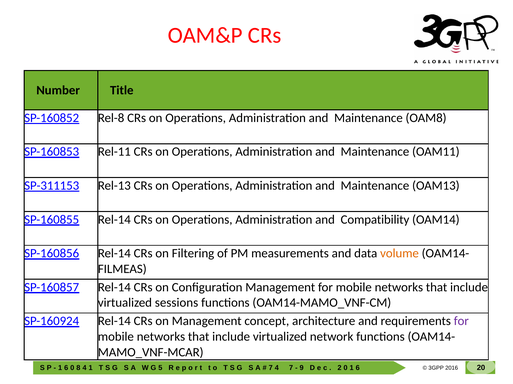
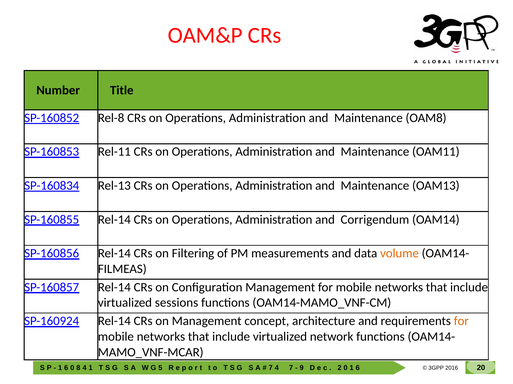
SP-311153: SP-311153 -> SP-160834 (52, 186)
Compatibility: Compatibility -> Corrigendum (375, 220)
for colour: purple -> orange (461, 322)
